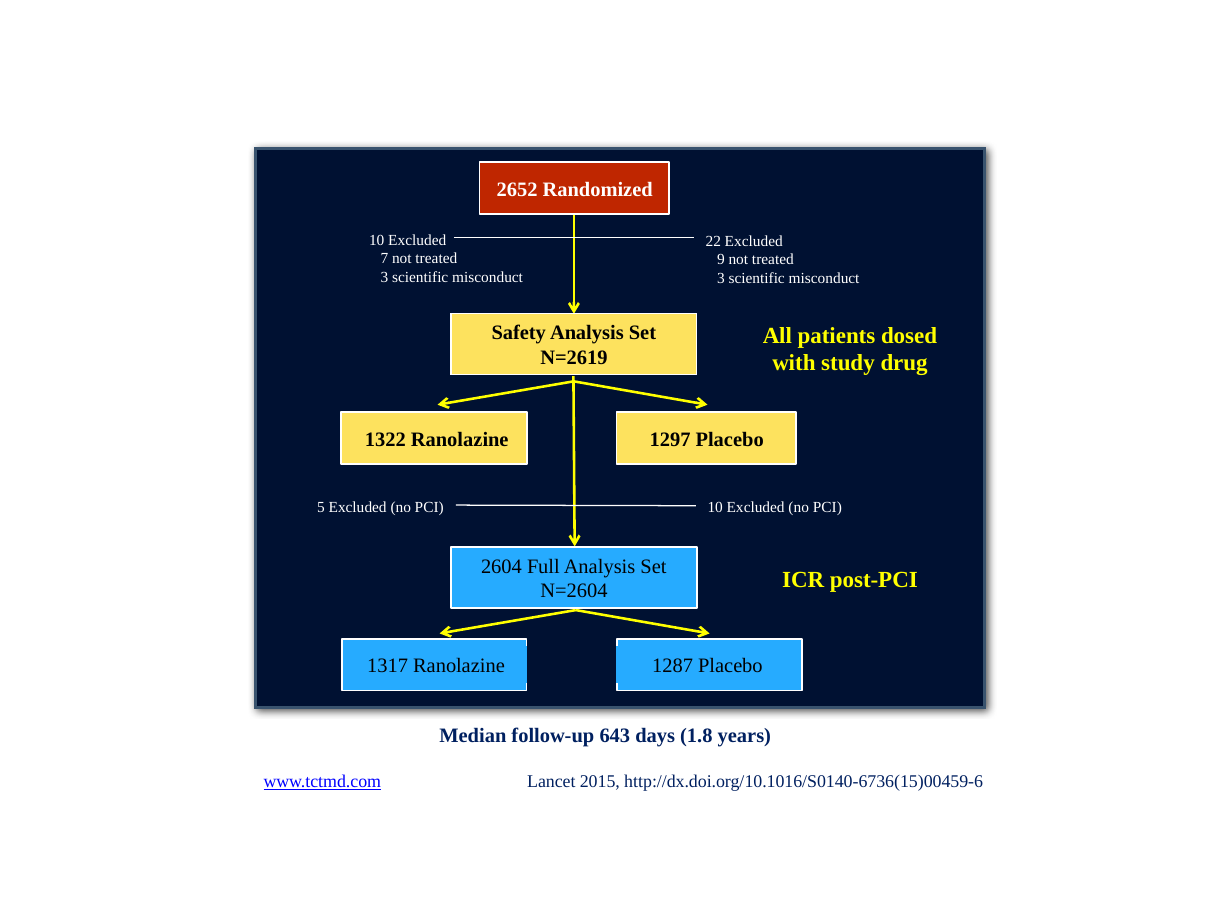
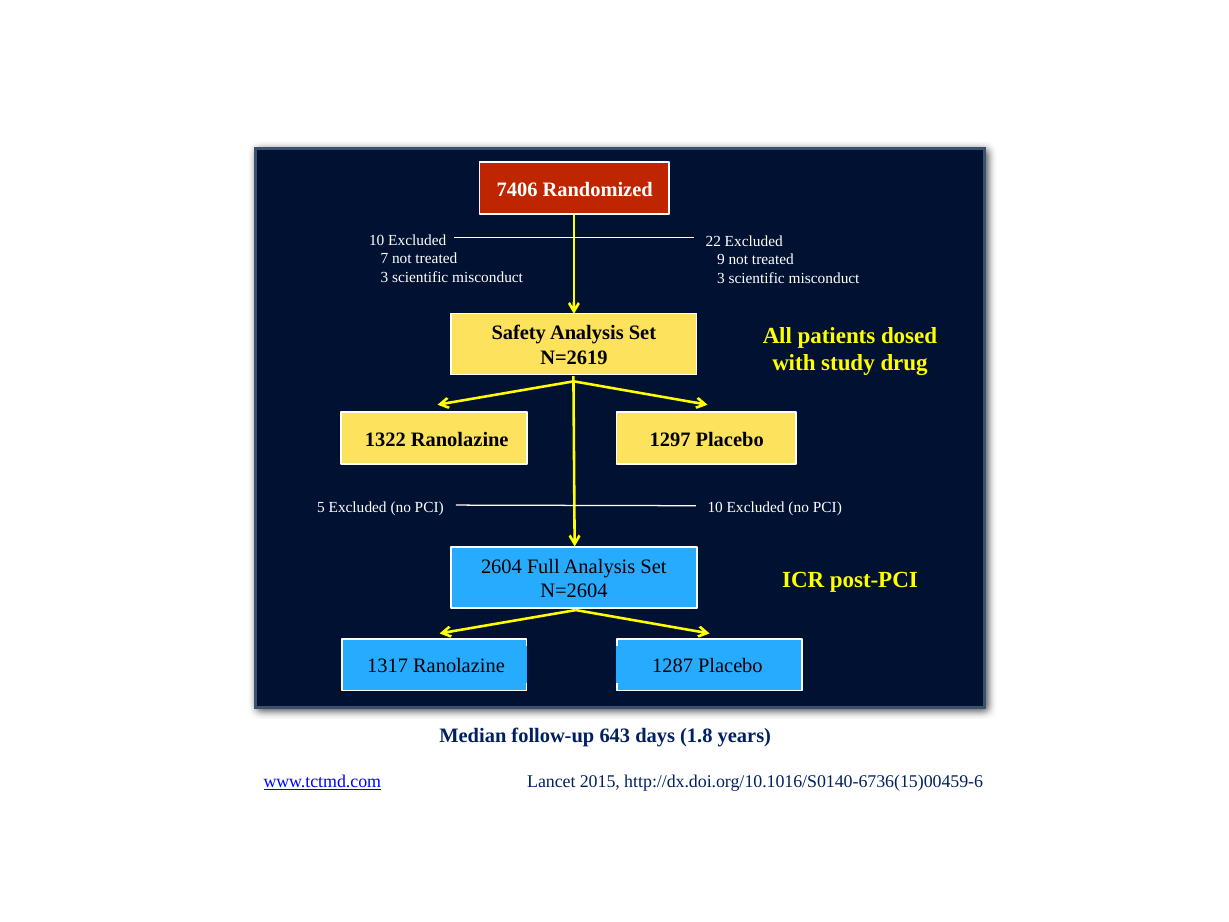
2652: 2652 -> 7406 (517, 190)
